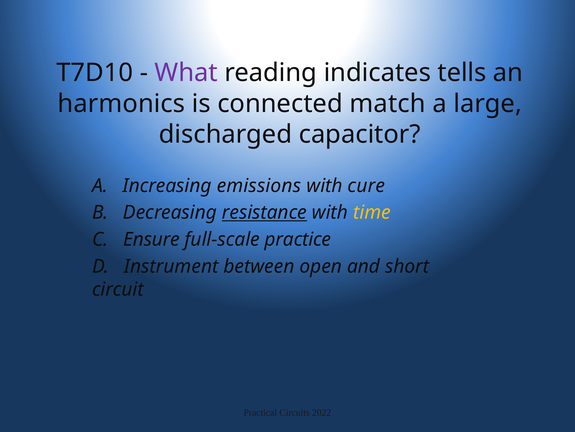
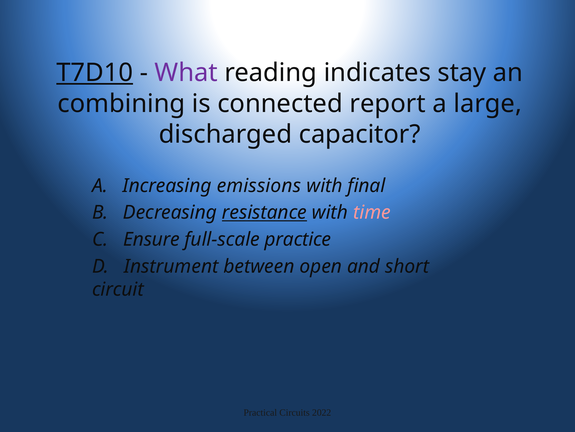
T7D10 underline: none -> present (95, 73)
tells: tells -> stay (462, 73)
harmonics: harmonics -> combining (121, 103)
match: match -> report (388, 103)
cure: cure -> final (366, 185)
time colour: yellow -> pink (372, 212)
